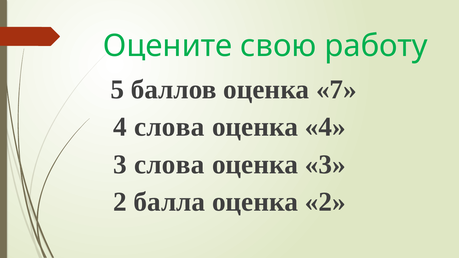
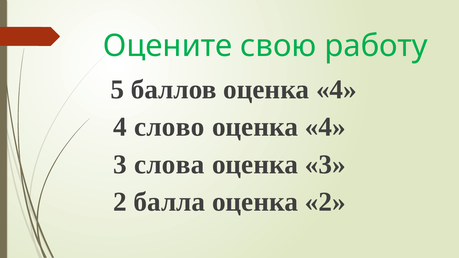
баллов оценка 7: 7 -> 4 (336, 90)
4 слова: слова -> слово (169, 127)
